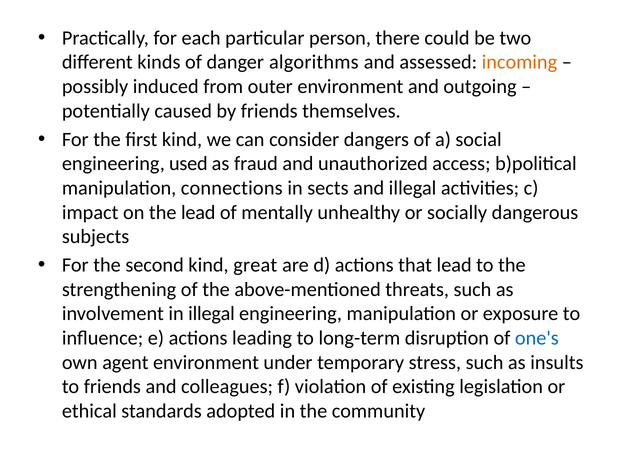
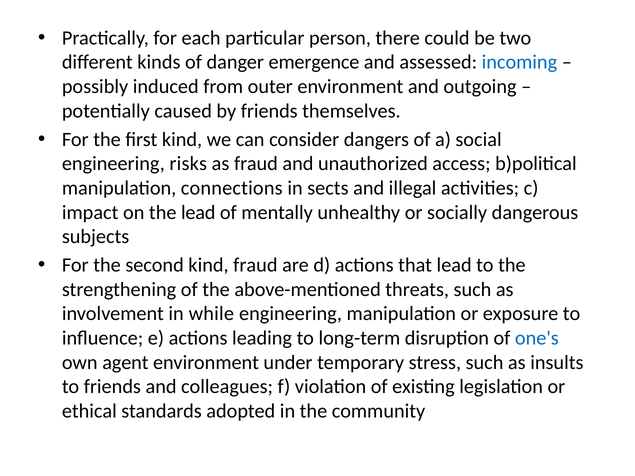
algorithms: algorithms -> emergence (314, 62)
incoming colour: orange -> blue (519, 62)
used: used -> risks (188, 164)
kind great: great -> fraud (255, 265)
in illegal: illegal -> while (211, 314)
